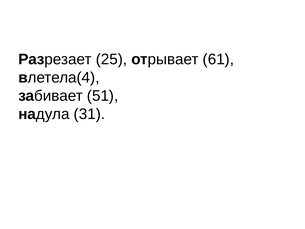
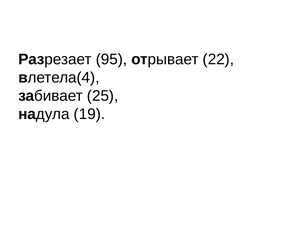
25: 25 -> 95 (111, 59)
61: 61 -> 22 (218, 59)
51: 51 -> 25 (103, 96)
31: 31 -> 19 (89, 114)
